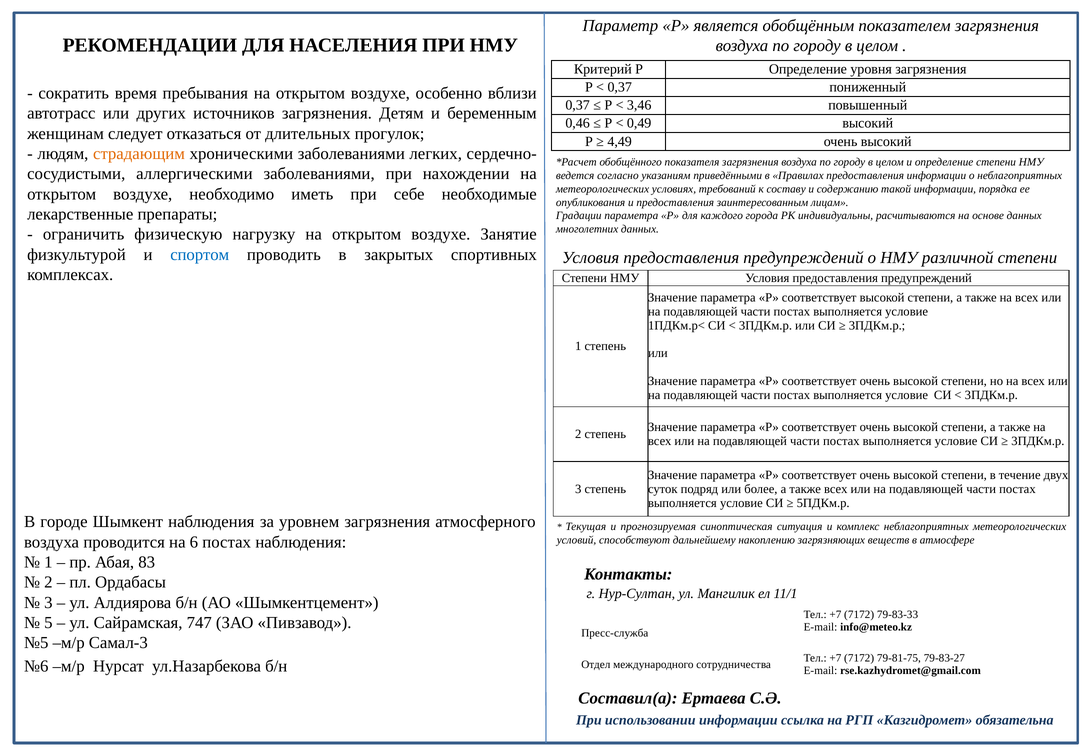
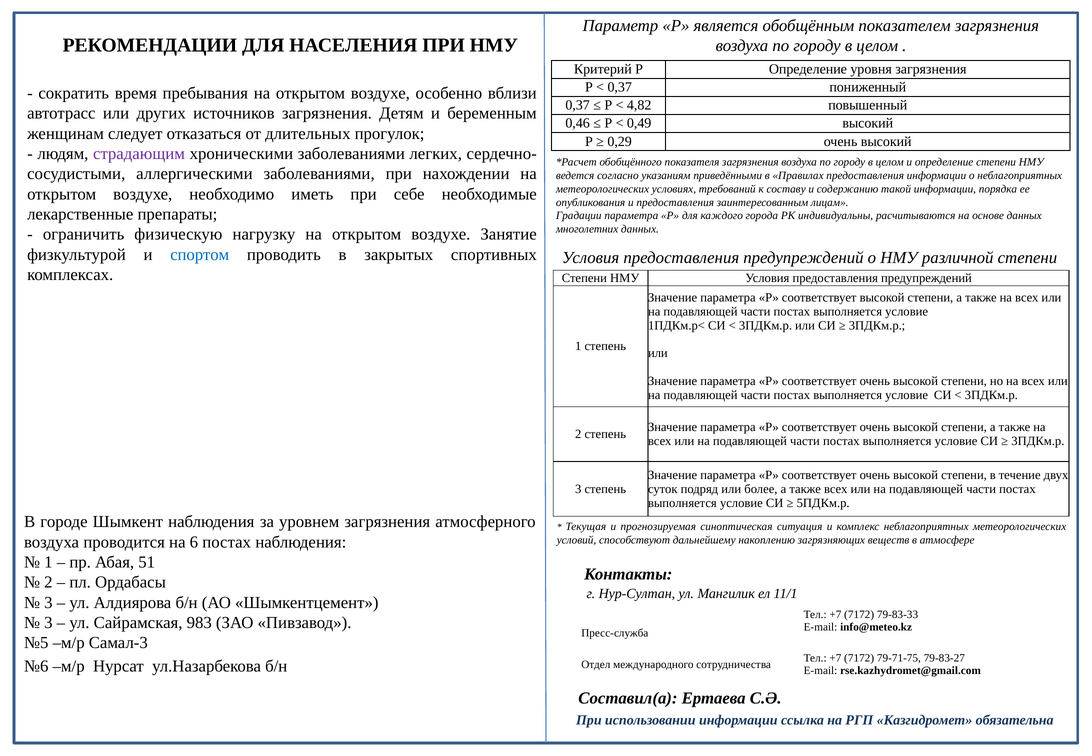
3,46: 3,46 -> 4,82 (639, 105)
4,49: 4,49 -> 0,29 (620, 141)
страдающим colour: orange -> purple (139, 154)
83: 83 -> 51 (147, 562)
5: 5 -> 3 (48, 623)
747: 747 -> 983 (199, 623)
79-81-75: 79-81-75 -> 79-71-75 (899, 658)
